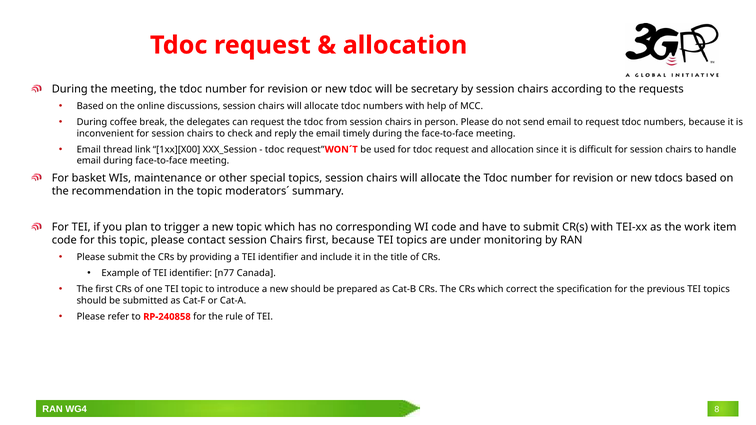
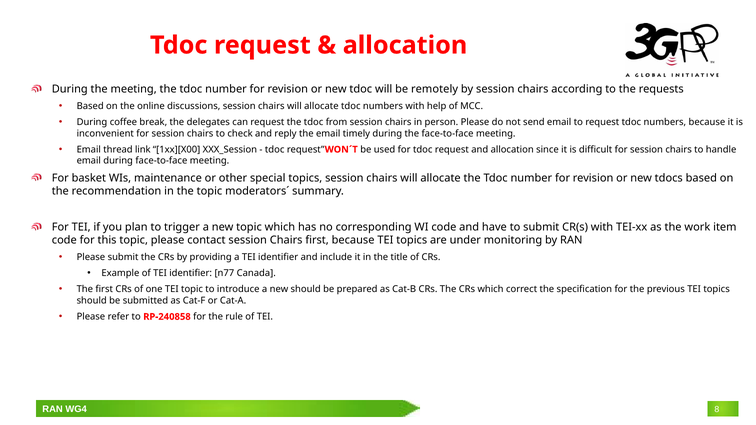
secretary: secretary -> remotely (435, 89)
